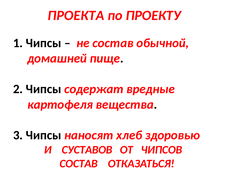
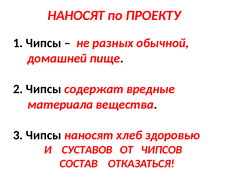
ПРОЕКТА: ПРОЕКТА -> НАНОСЯТ (76, 15)
не состав: состав -> разных (113, 43)
картофеля: картофеля -> материала (60, 104)
